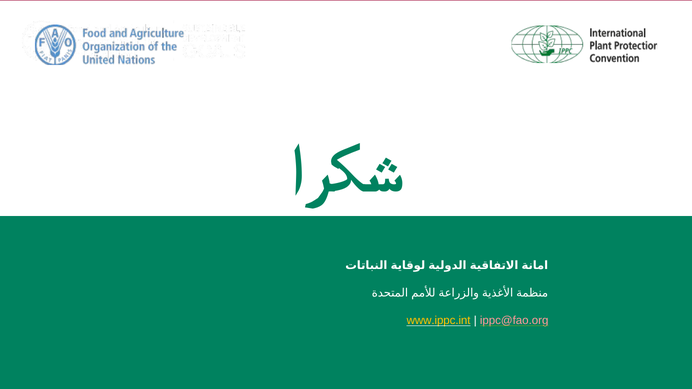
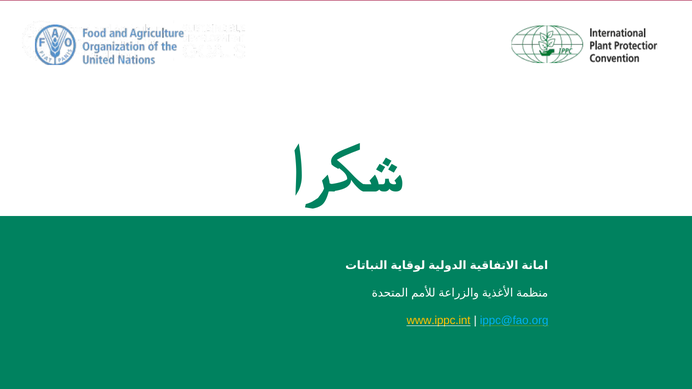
ippc@fao.org colour: pink -> light blue (514, 321)
